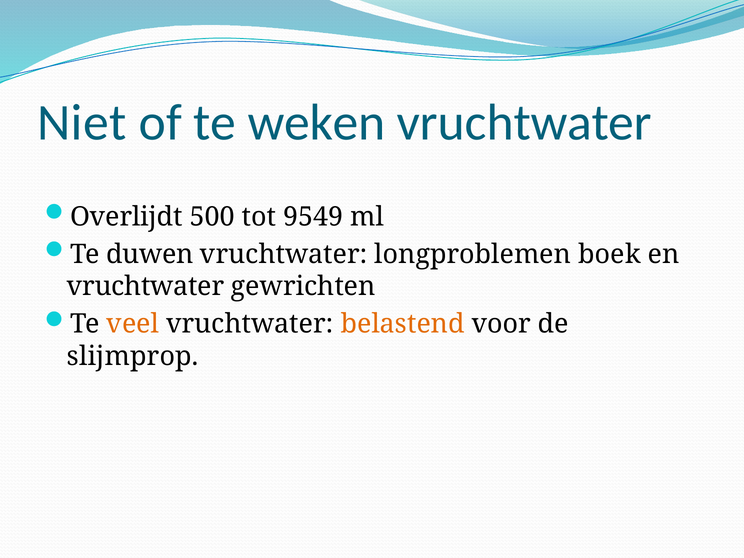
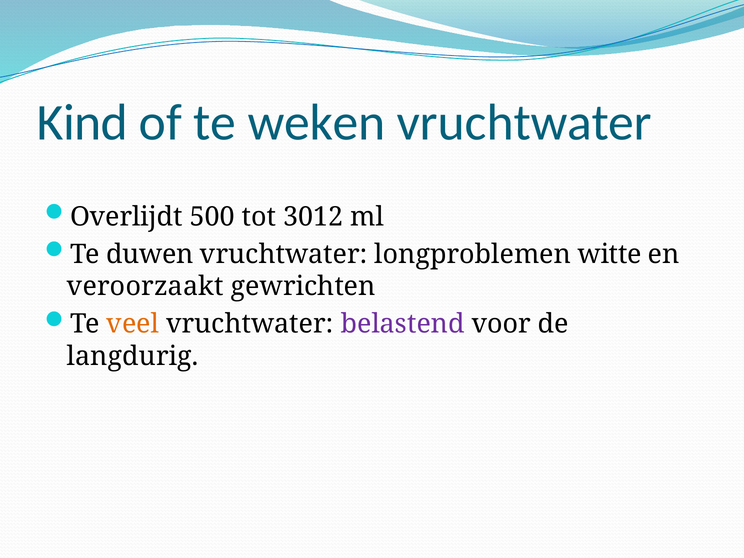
Niet: Niet -> Kind (82, 123)
9549: 9549 -> 3012 (313, 217)
boek: boek -> witte (610, 254)
vruchtwater: vruchtwater -> veroorzaakt (145, 287)
belastend colour: orange -> purple (403, 324)
slijmprop: slijmprop -> langdurig (133, 356)
